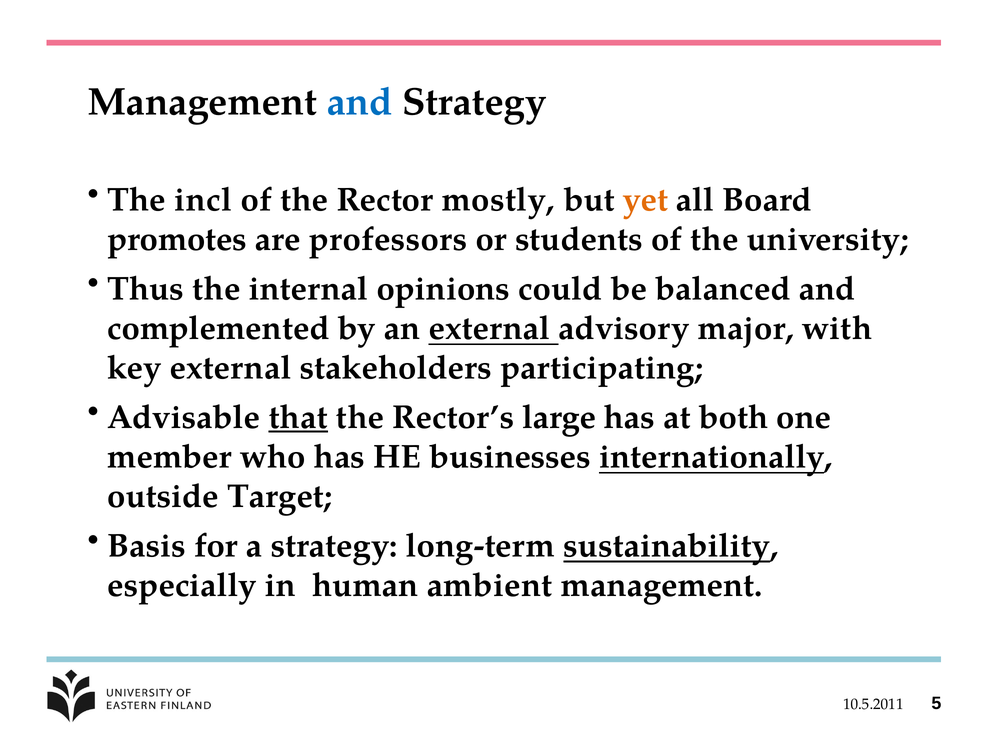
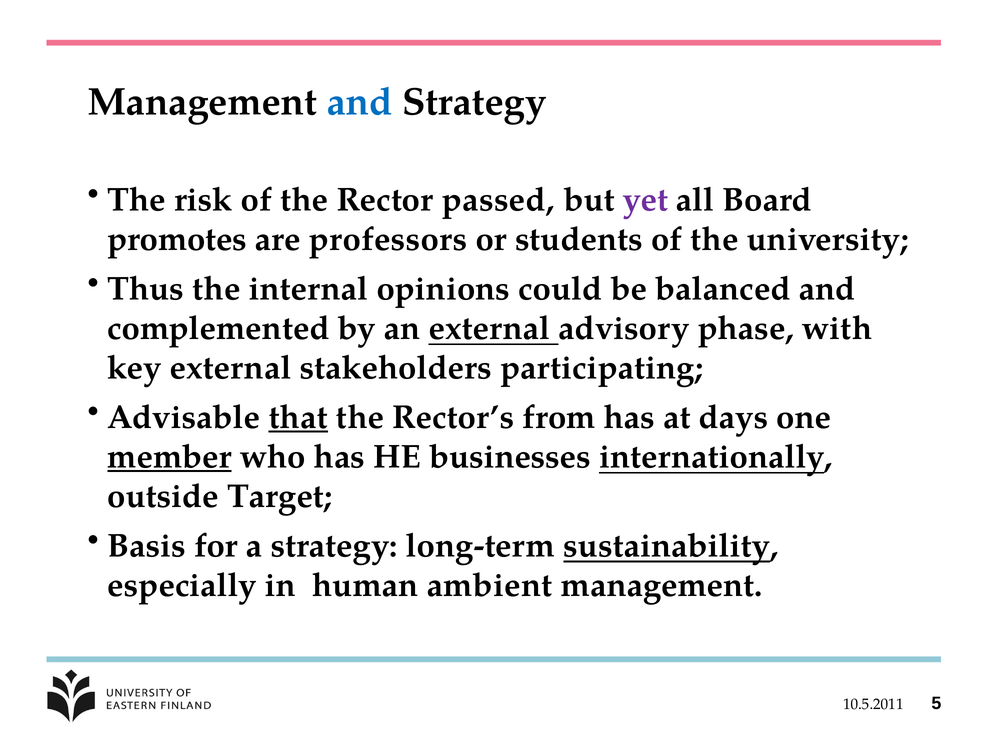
incl: incl -> risk (203, 200)
mostly: mostly -> passed (498, 200)
yet colour: orange -> purple (645, 200)
major: major -> phase (746, 328)
large: large -> from (559, 417)
both: both -> days (734, 417)
member underline: none -> present (169, 457)
